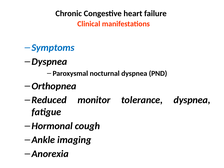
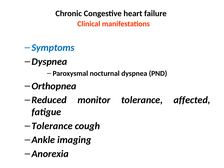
tolerance dyspnea: dyspnea -> affected (192, 100)
Hormonal: Hormonal -> Tolerance (52, 126)
